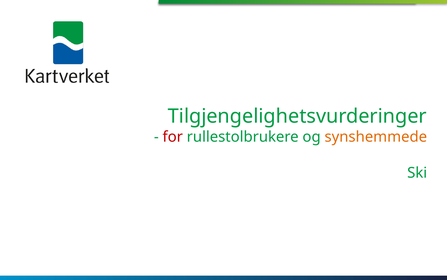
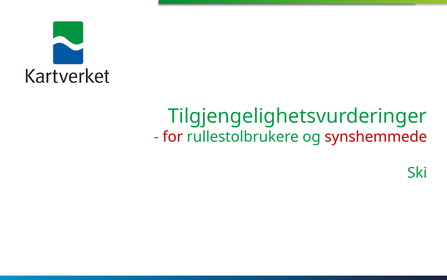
synshemmede colour: orange -> red (376, 137)
